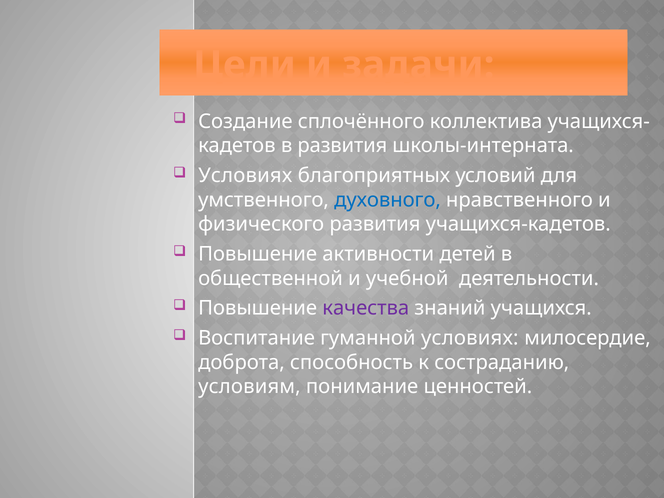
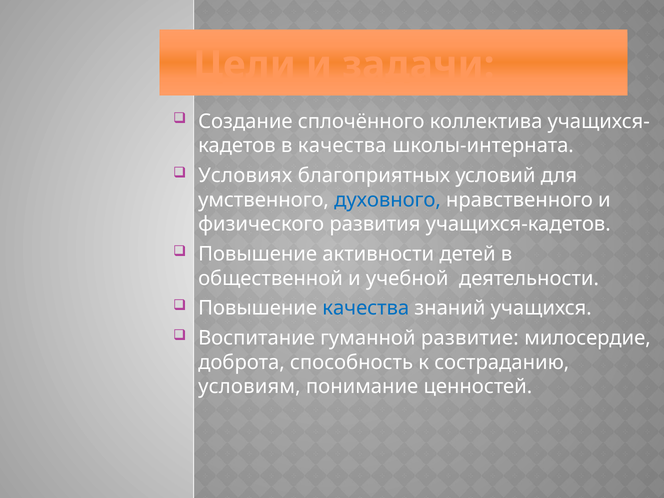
в развития: развития -> качества (342, 146)
качества colour: purple -> blue (366, 308)
гуманной условиях: условиях -> развитие (470, 338)
